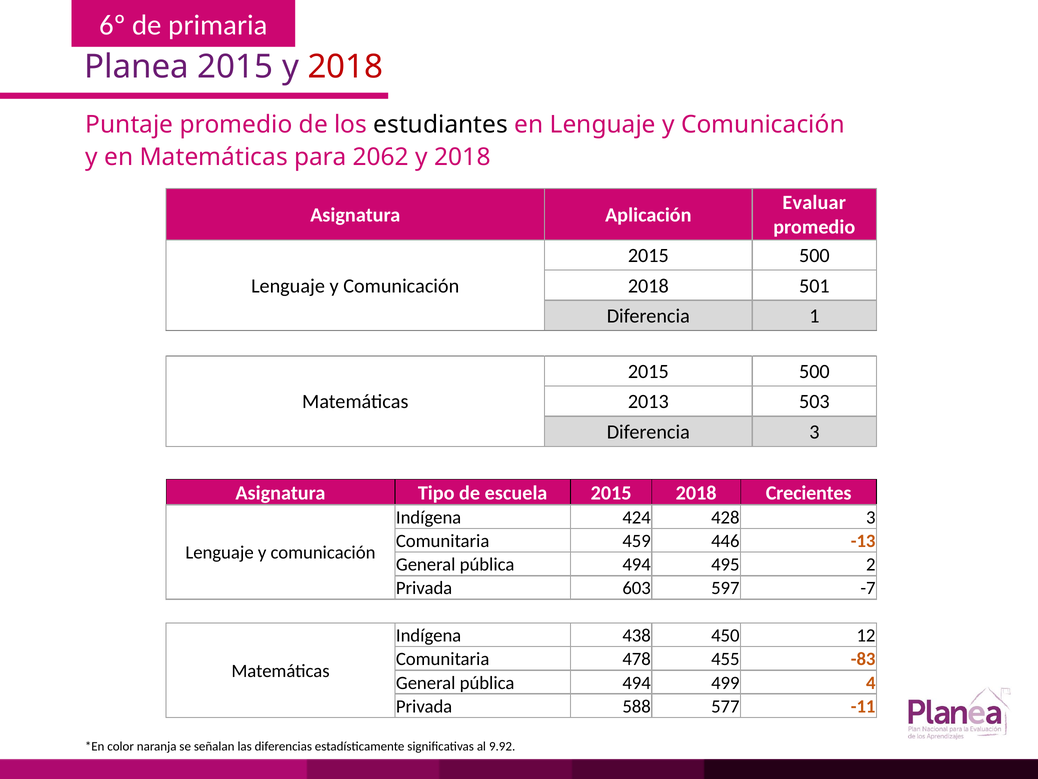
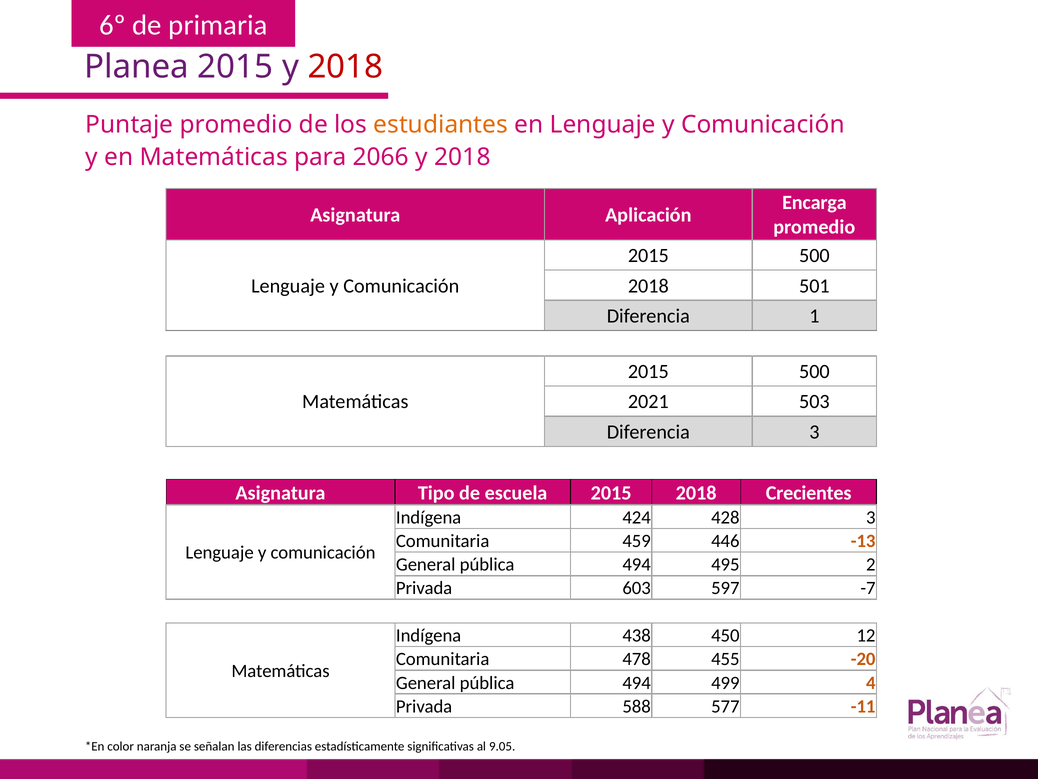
estudiantes colour: black -> orange (441, 124)
2062: 2062 -> 2066 (381, 157)
Evaluar: Evaluar -> Encarga (814, 202)
2013: 2013 -> 2021 (648, 402)
-83: -83 -> -20 (863, 659)
9.92: 9.92 -> 9.05 (502, 746)
